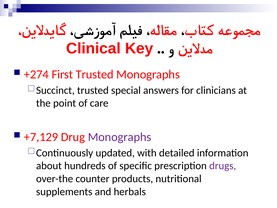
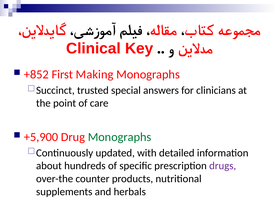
+274: +274 -> +852 (36, 74)
First Trusted: Trusted -> Making (95, 74)
+7,129: +7,129 -> +5,900 (41, 137)
Monographs colour: purple -> green (120, 137)
